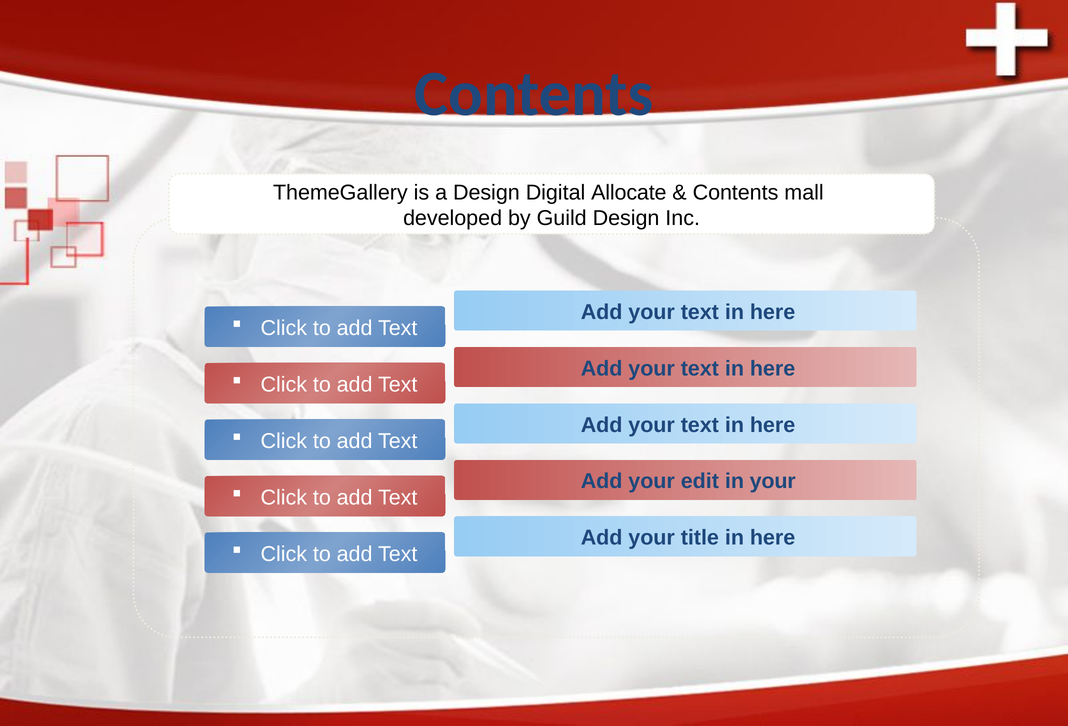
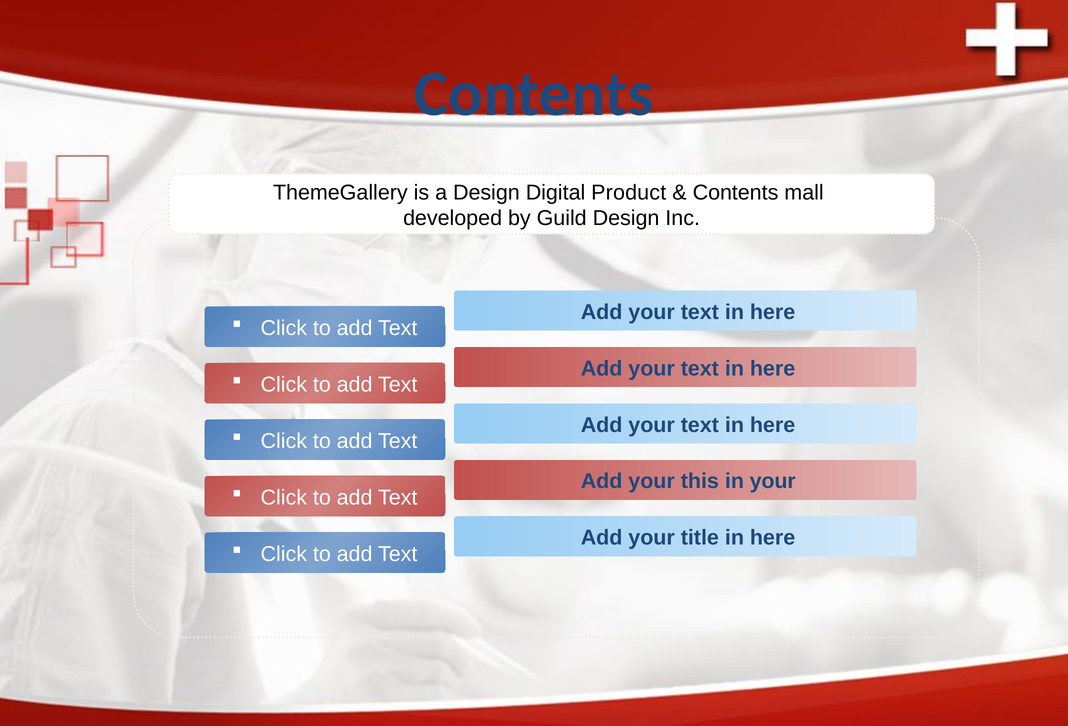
Allocate: Allocate -> Product (629, 193)
edit: edit -> this (700, 482)
